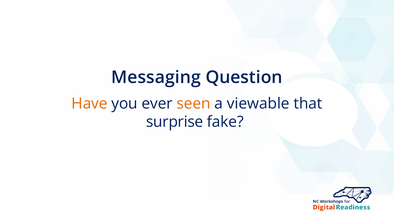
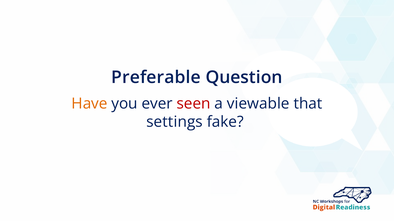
Messaging: Messaging -> Preferable (156, 78)
seen colour: orange -> red (194, 104)
surprise: surprise -> settings (175, 122)
